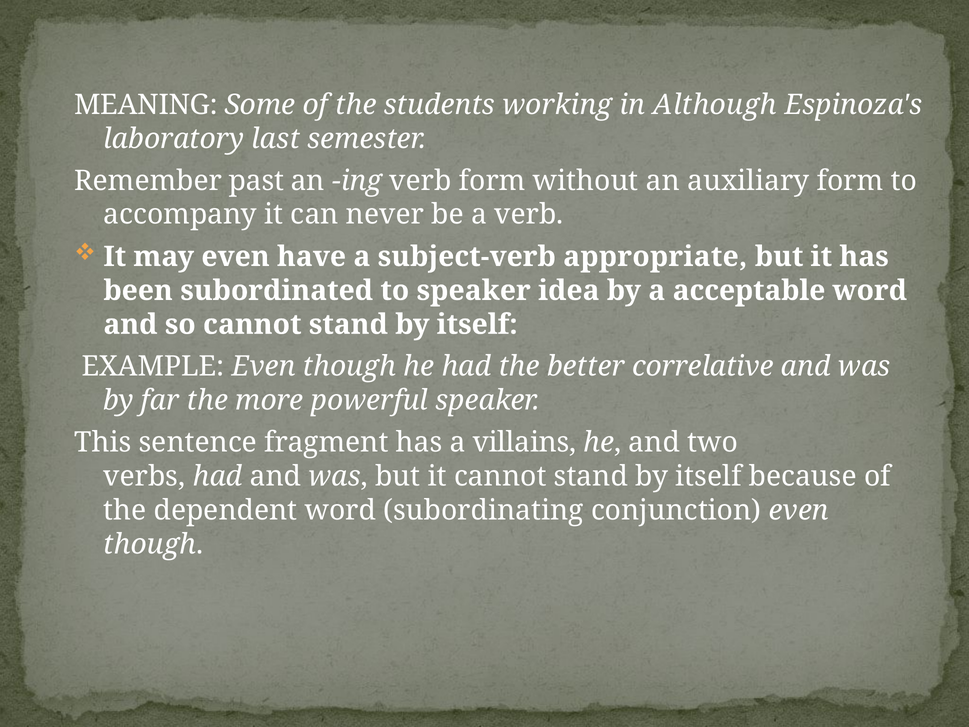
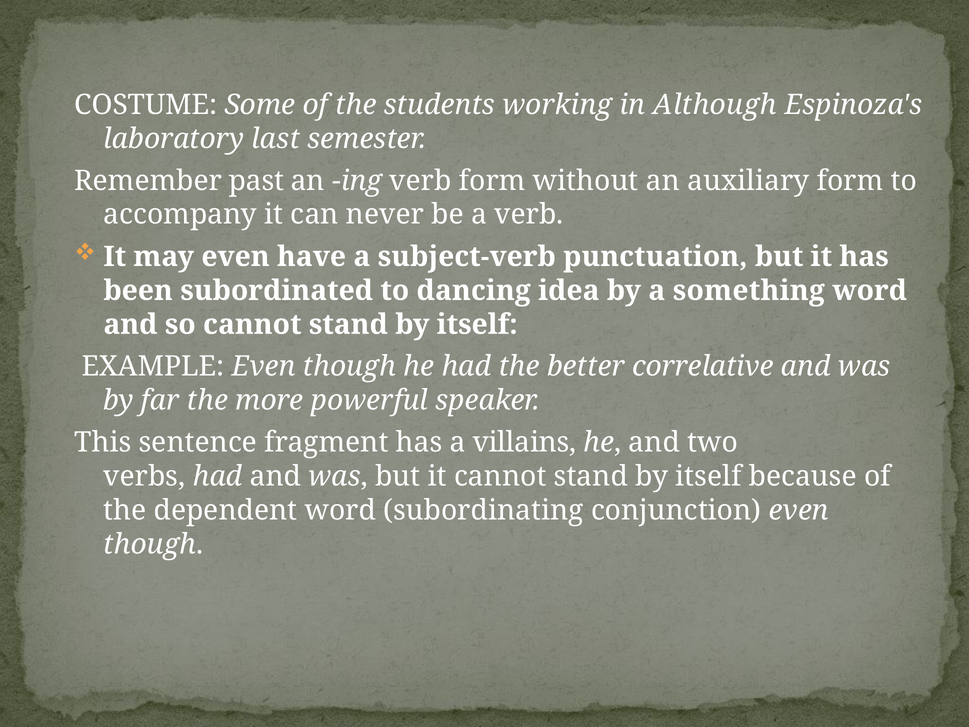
MEANING: MEANING -> COSTUME (146, 105)
appropriate: appropriate -> punctuation (655, 257)
to speaker: speaker -> dancing (474, 290)
acceptable: acceptable -> something (749, 290)
